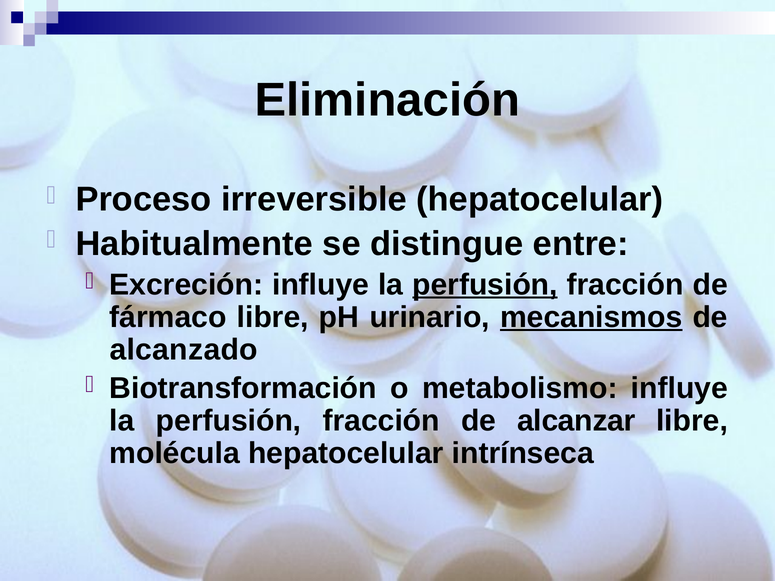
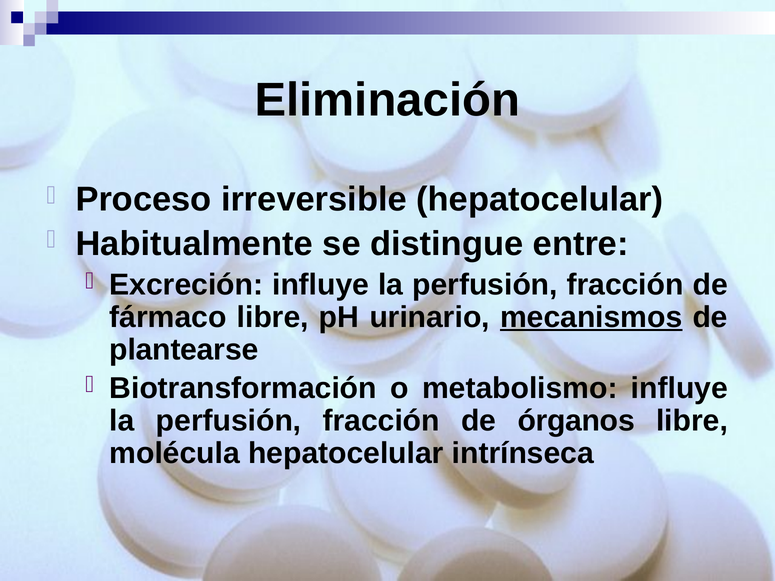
perfusión underline: present -> none (485, 285)
alcanzado: alcanzado -> plantearse (184, 350)
alcanzar: alcanzar -> órganos (576, 421)
